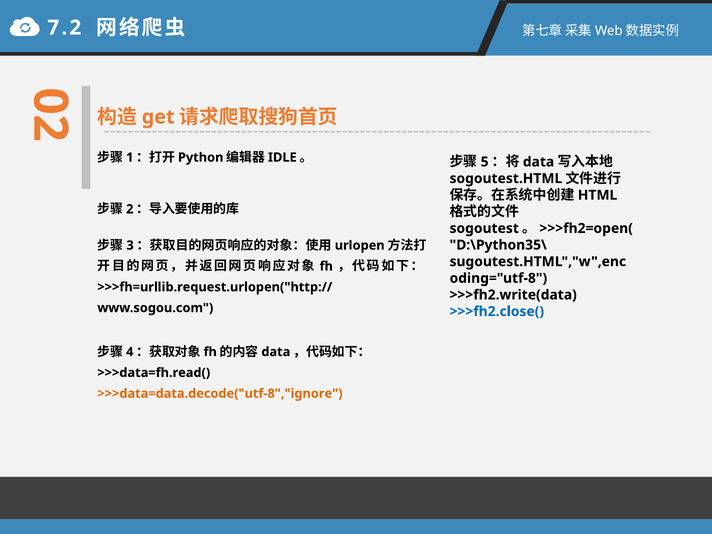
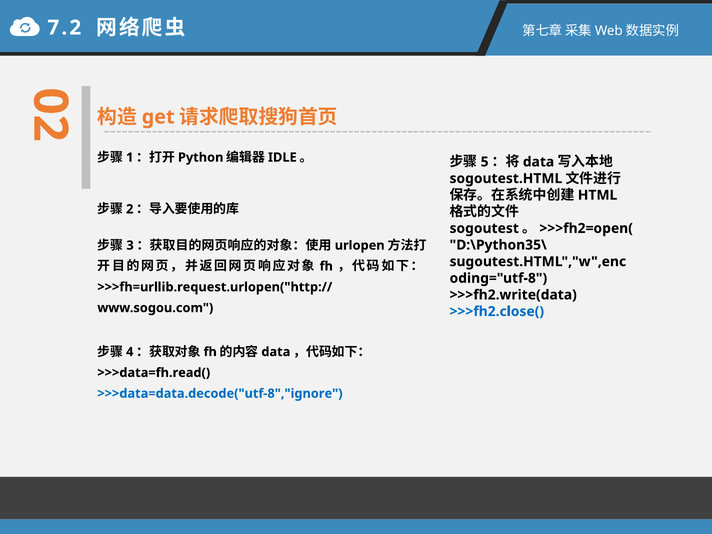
>>>data=data.decode("utf-8","ignore colour: orange -> blue (220, 394)
